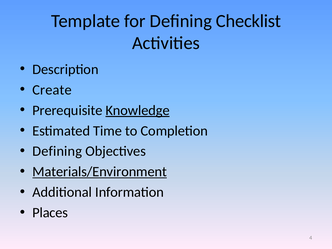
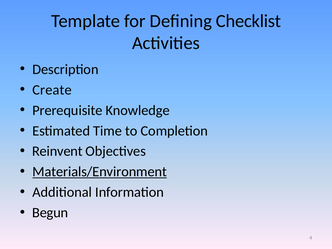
Knowledge underline: present -> none (138, 110)
Defining: Defining -> Reinvent (57, 151)
Places: Places -> Begun (50, 213)
